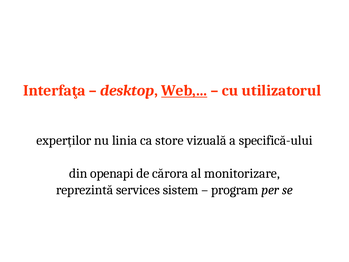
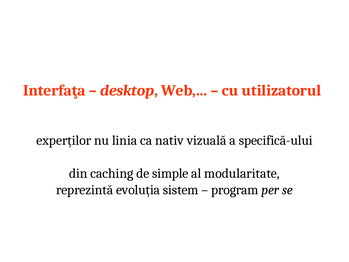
Web,… underline: present -> none (184, 90)
store: store -> nativ (169, 140)
openapi: openapi -> caching (112, 173)
cărora: cărora -> simple (170, 173)
monitorizare: monitorizare -> modularitate (242, 173)
services: services -> evoluția (138, 190)
